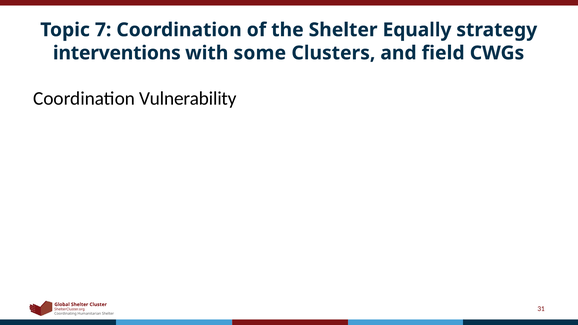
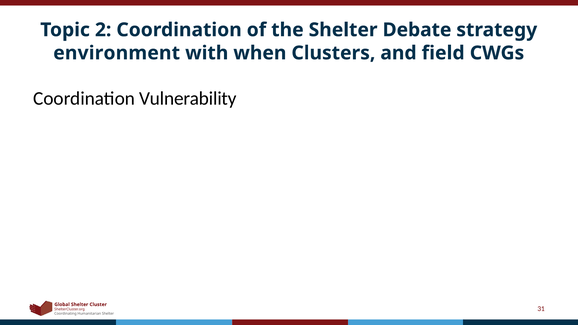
7: 7 -> 2 (103, 30)
Equally: Equally -> Debate (417, 30)
interventions: interventions -> environment (117, 53)
some: some -> when (260, 53)
